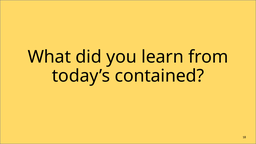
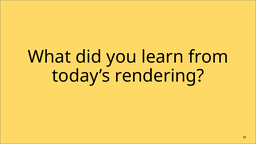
contained: contained -> rendering (159, 76)
